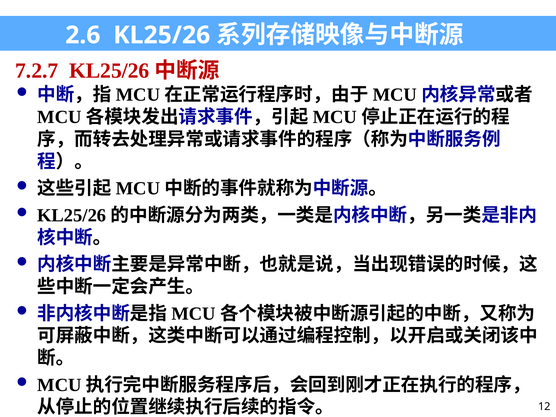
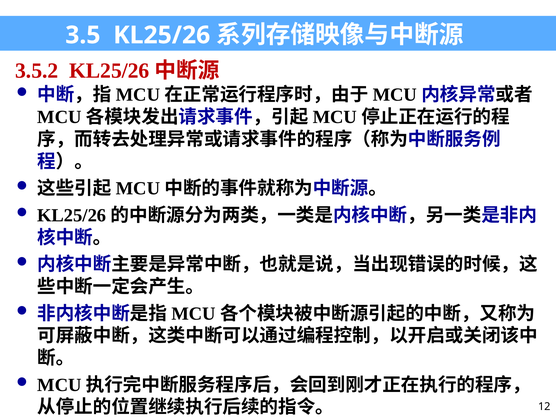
2.6: 2.6 -> 3.5 (83, 35)
7.2.7: 7.2.7 -> 3.5.2 (37, 71)
